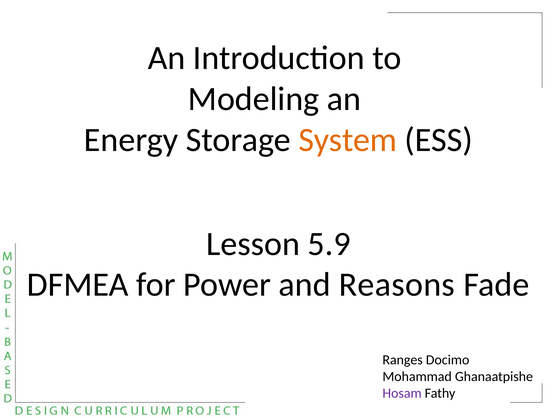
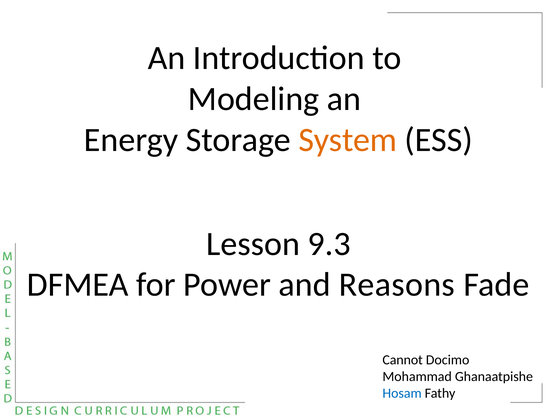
5.9: 5.9 -> 9.3 (329, 244)
Ranges: Ranges -> Cannot (403, 360)
Hosam colour: purple -> blue (402, 393)
